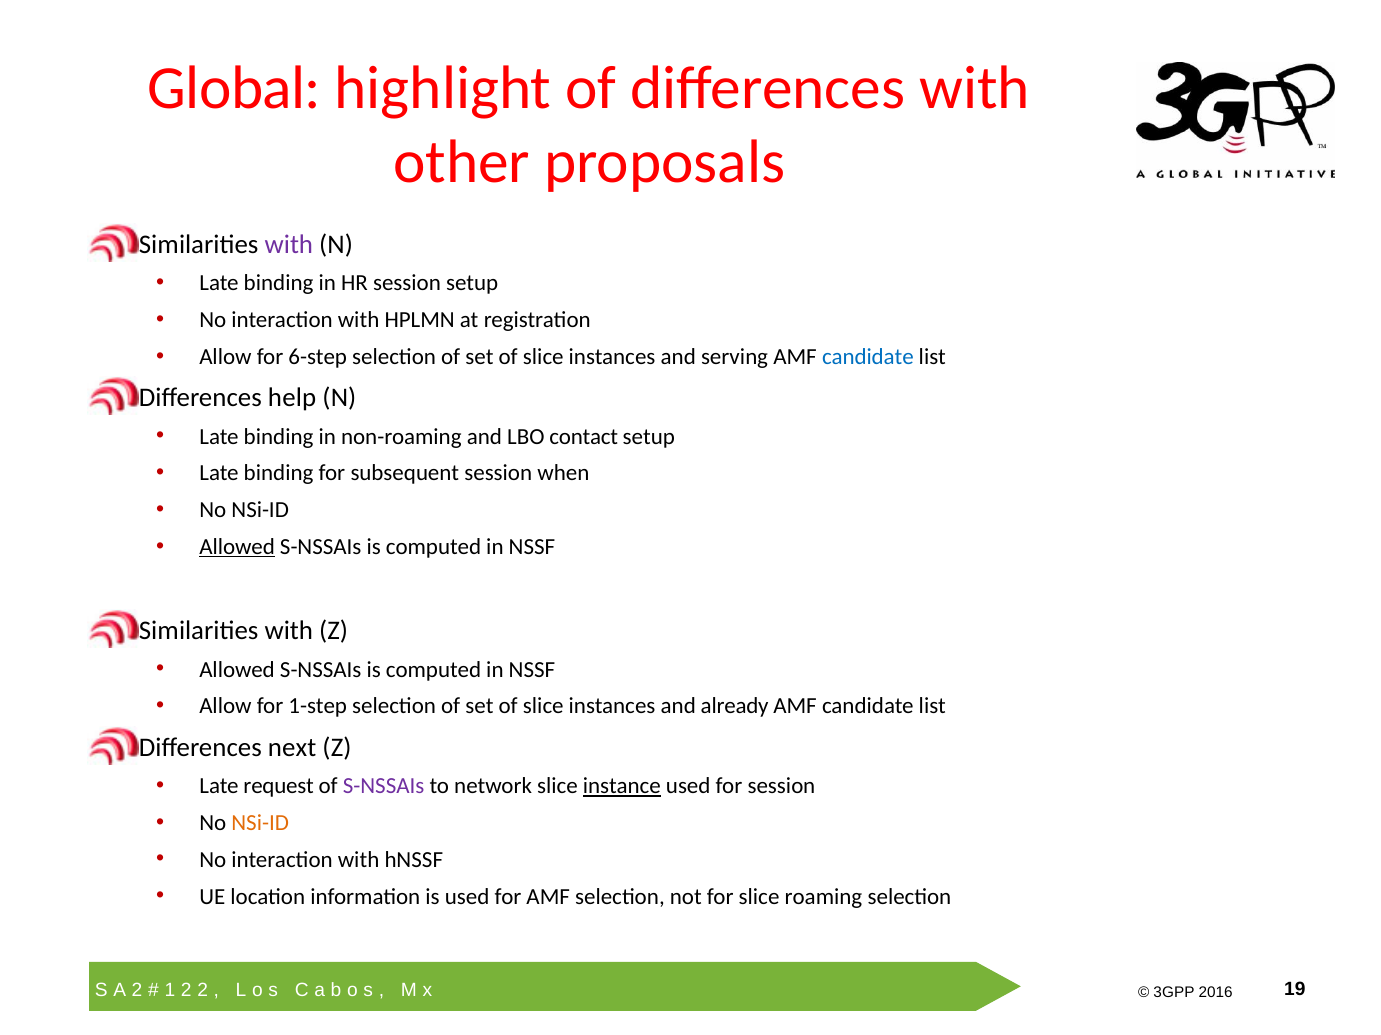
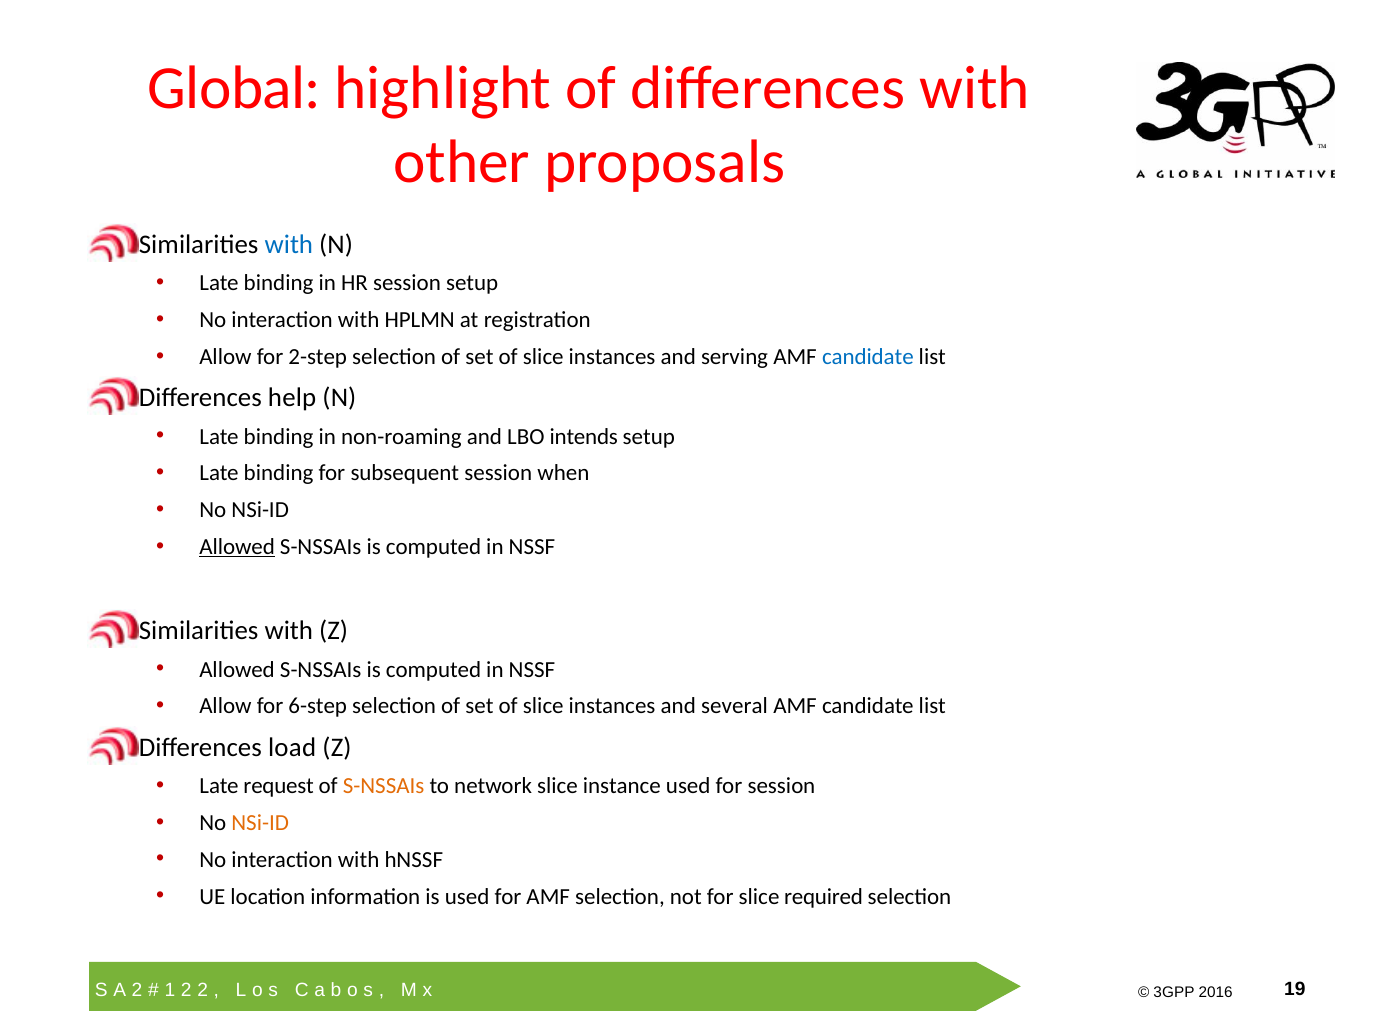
with colour: purple -> blue (289, 245)
6-step: 6-step -> 2-step (318, 357)
contact: contact -> intends (584, 437)
1-step: 1-step -> 6-step (318, 707)
already: already -> several (734, 707)
next: next -> load (292, 748)
S-NSSAIs colour: purple -> orange (384, 787)
instance underline: present -> none (622, 787)
roaming: roaming -> required (824, 897)
